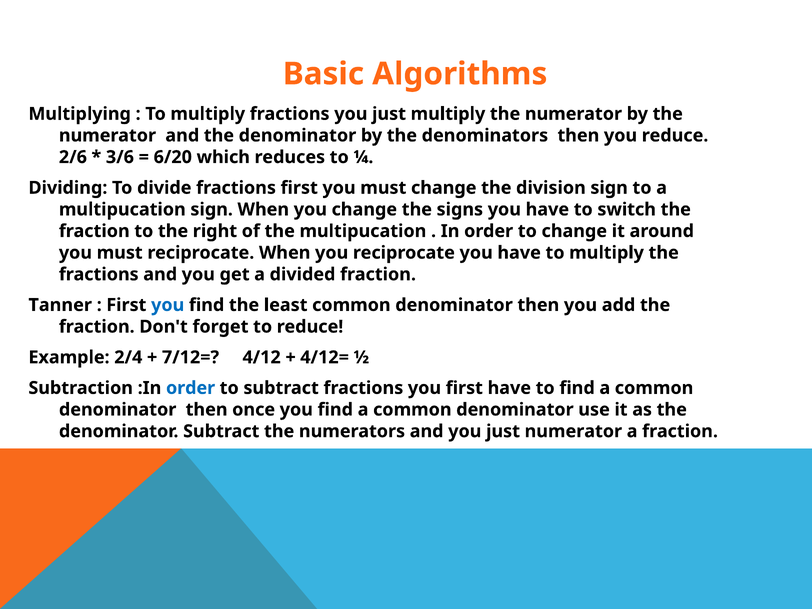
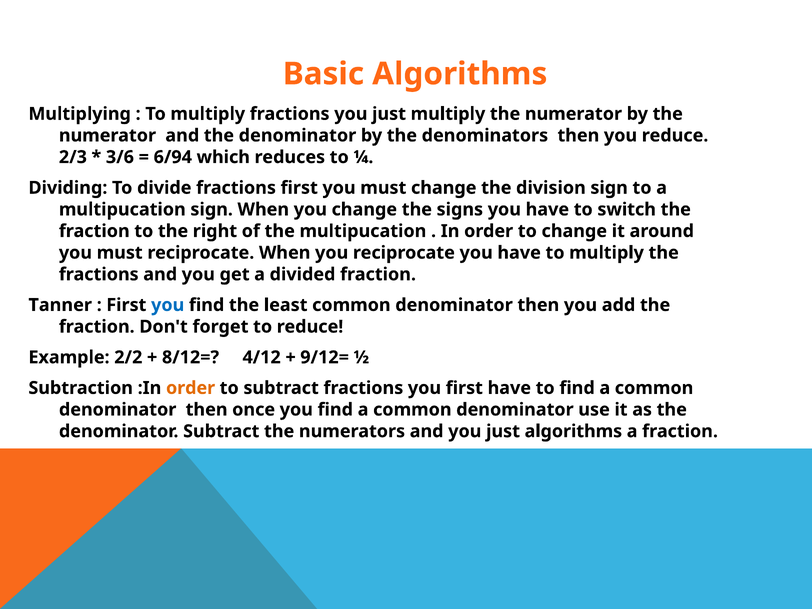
2/6: 2/6 -> 2/3 (73, 157)
6/20: 6/20 -> 6/94 (173, 157)
2/4: 2/4 -> 2/2 (128, 357)
7/12=: 7/12= -> 8/12= (191, 357)
4/12=: 4/12= -> 9/12= (325, 357)
order colour: blue -> orange (191, 388)
just numerator: numerator -> algorithms (573, 431)
